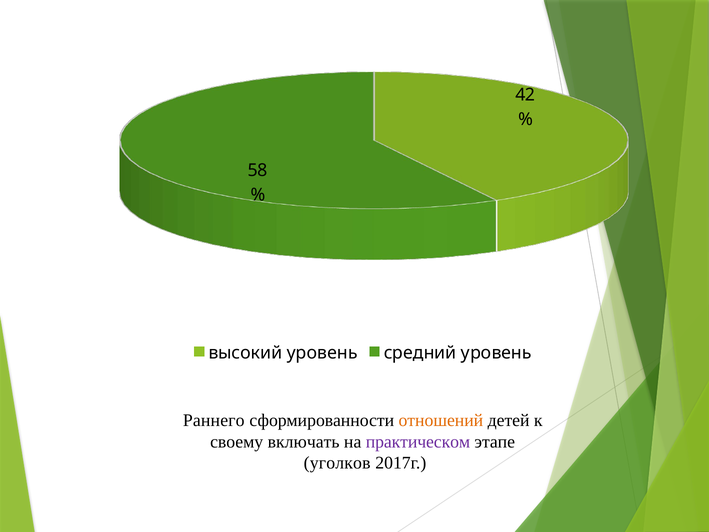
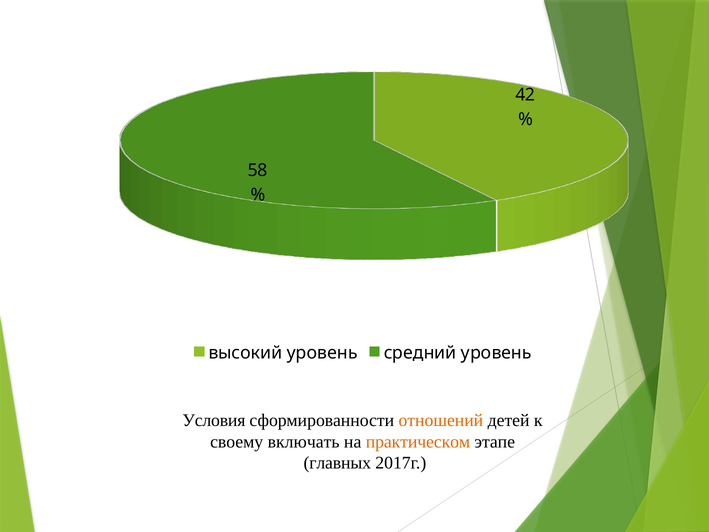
Раннего: Раннего -> Условия (214, 420)
практическом colour: purple -> orange (418, 442)
уголков: уголков -> главных (337, 463)
